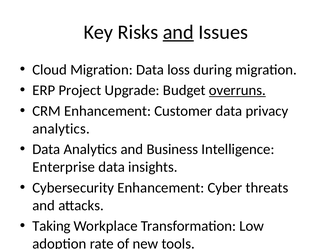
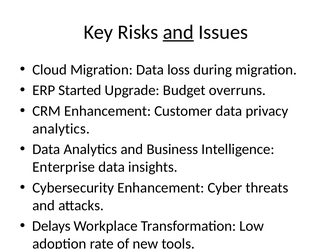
Project: Project -> Started (80, 90)
overruns underline: present -> none (237, 90)
Taking: Taking -> Delays (51, 226)
